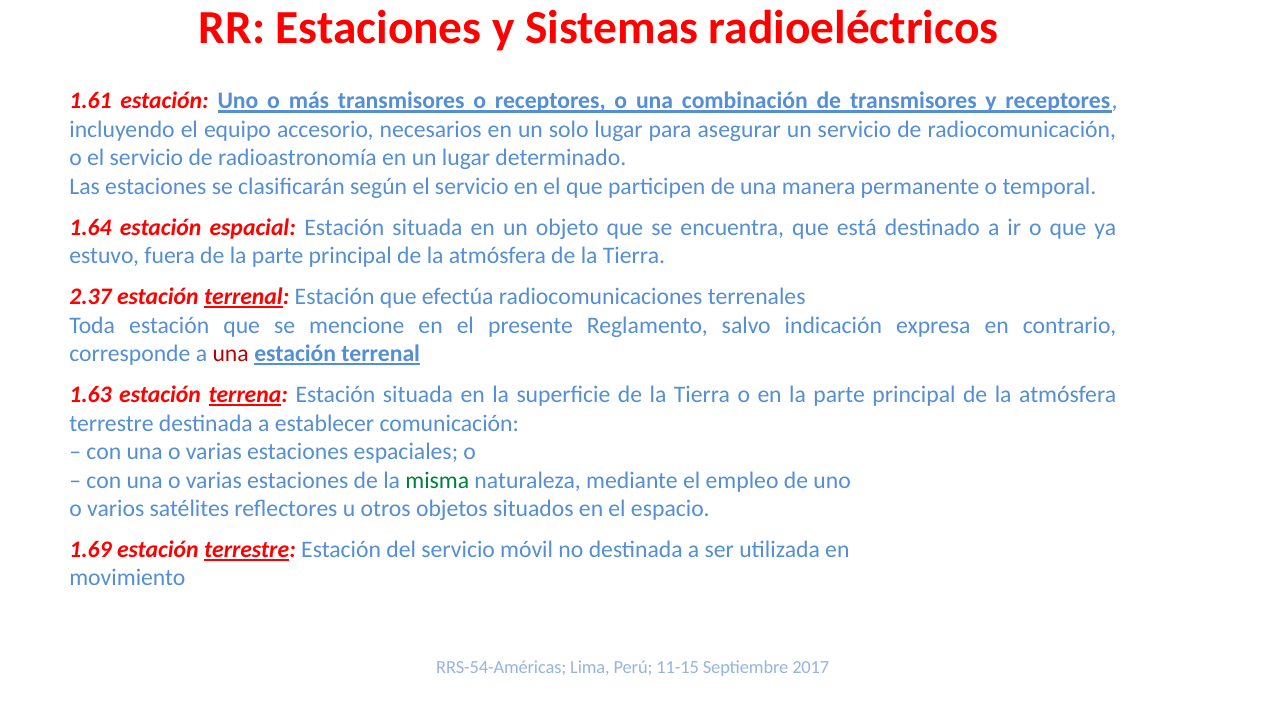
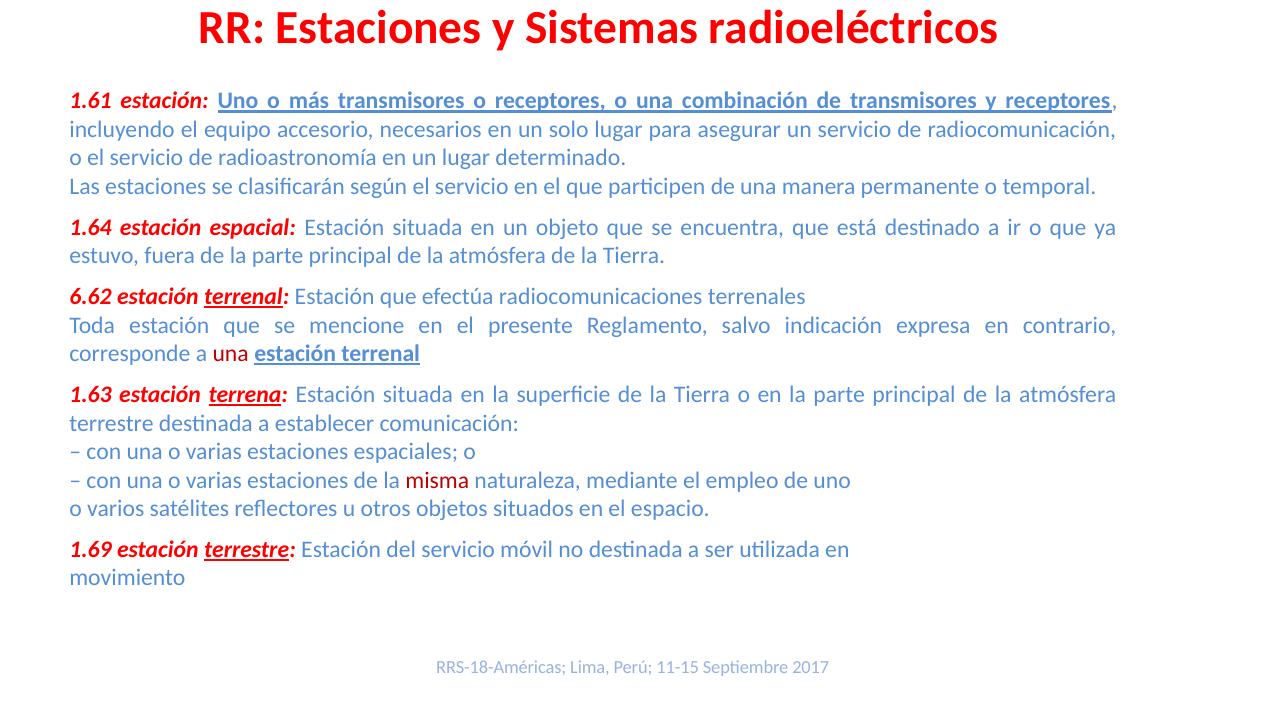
2.37: 2.37 -> 6.62 (91, 297)
misma colour: green -> red (437, 480)
RRS-54-Américas: RRS-54-Américas -> RRS-18-Américas (501, 667)
